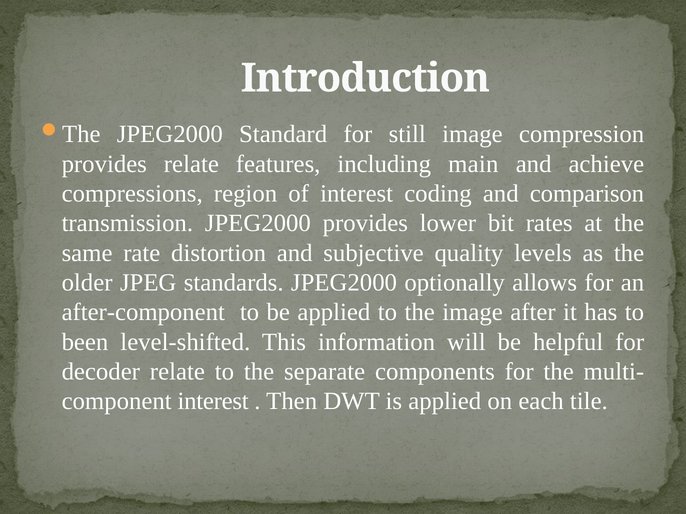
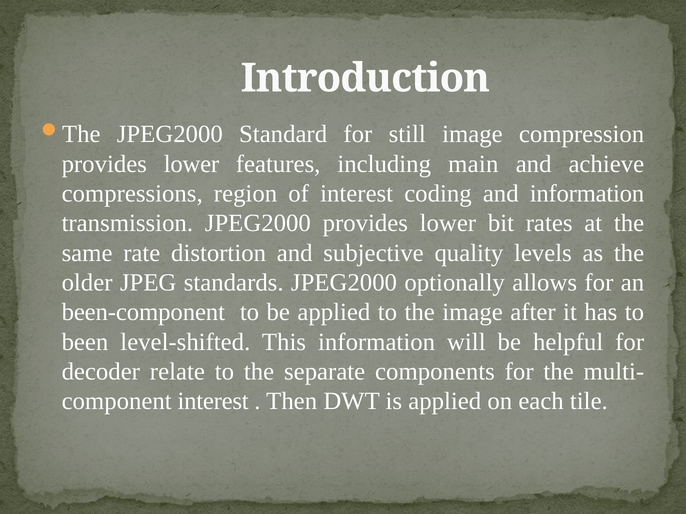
relate: relate -> lower (192, 164)
and comparison: comparison -> information (587, 194)
after-component: after-component -> been-component (143, 313)
